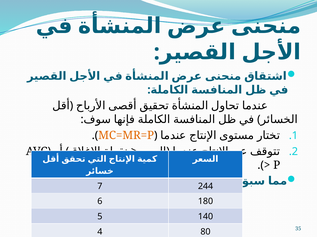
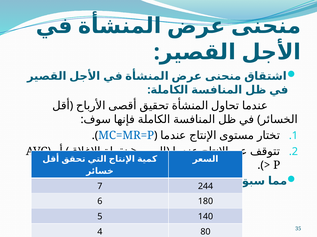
MC=MR=P colour: orange -> blue (126, 136)
